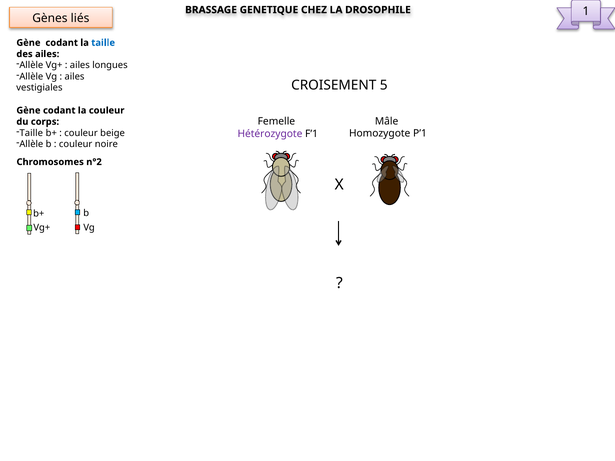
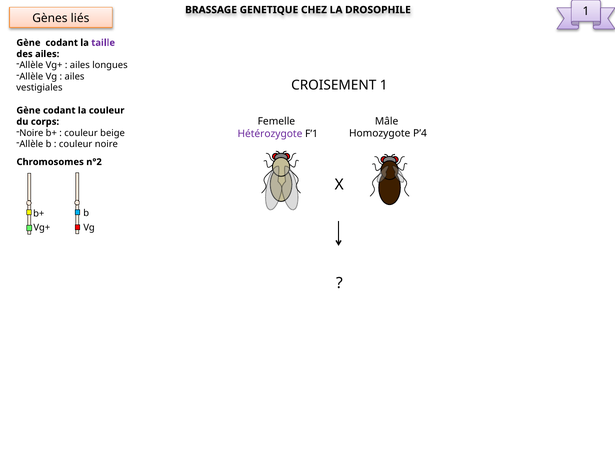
taille colour: blue -> purple (103, 43)
CROISEMENT 5: 5 -> 1 (384, 85)
Taille: Taille -> Noire (31, 133)
P’1: P’1 -> P’4 (420, 134)
